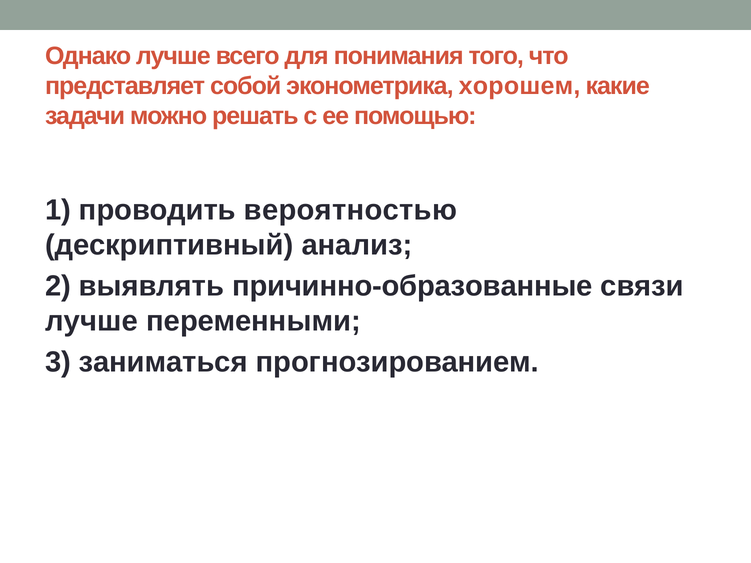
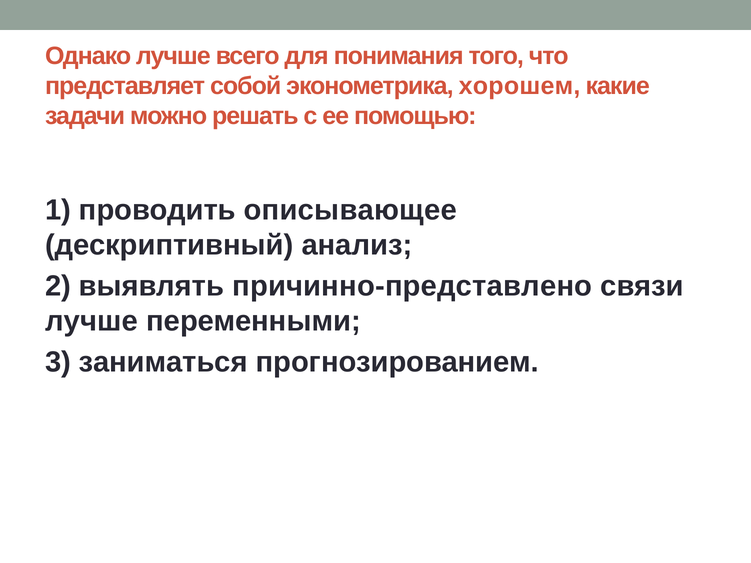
вероятностью: вероятностью -> описывающее (350, 210)
причинно-образованные: причинно-образованные -> причинно-представлено (412, 286)
